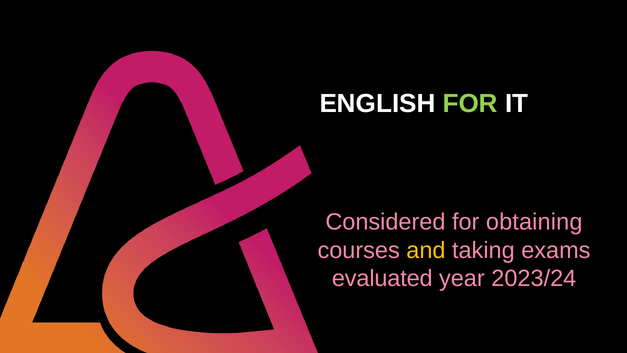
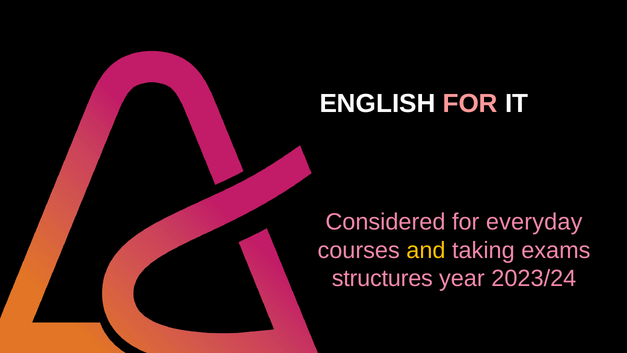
FOR colour: light green -> pink (470, 103)
obtaining: obtaining -> everyday (534, 222)
evaluated: evaluated -> structures (382, 278)
